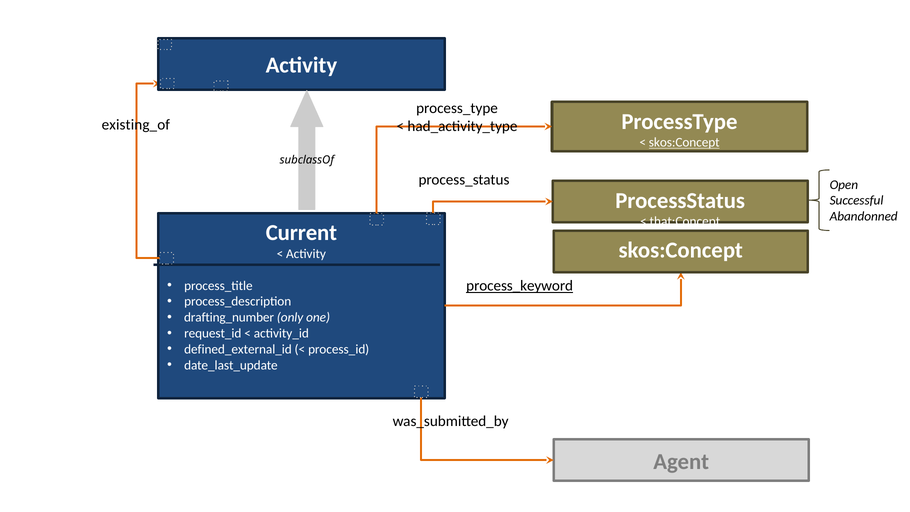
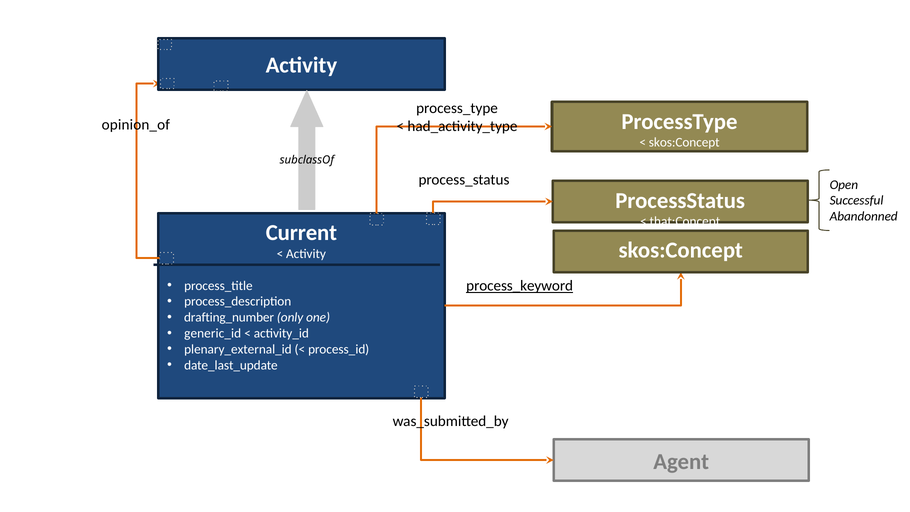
existing_of: existing_of -> opinion_of (136, 125)
skos:Concept underline: present -> none (684, 143)
request_id: request_id -> generic_id (213, 333)
defined_external_id: defined_external_id -> plenary_external_id (238, 349)
